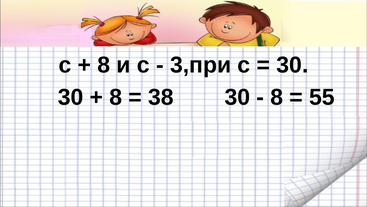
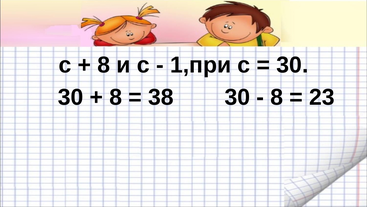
3,при: 3,при -> 1,при (201, 65)
55: 55 -> 23 (322, 97)
